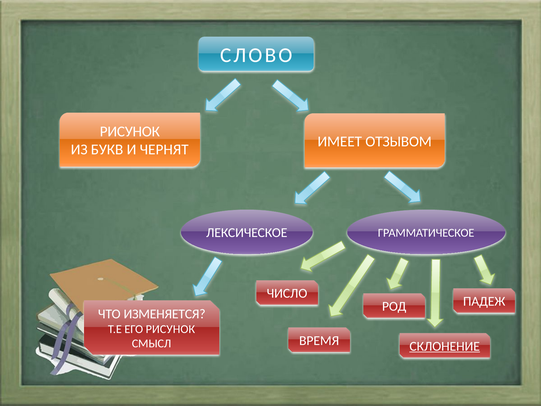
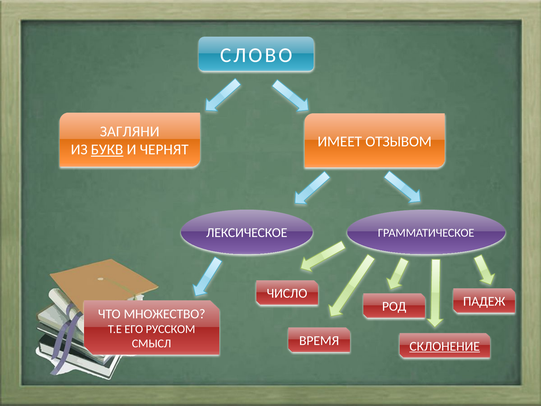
РИСУНОК: РИСУНОК -> ЗАГЛЯНИ (130, 132)
БУКВ underline: none -> present (107, 150)
ИЗМЕНЯЕТСЯ: ИЗМЕНЯЕТСЯ -> МНОЖЕСТВО (165, 314)
ЕГО РИСУНОК: РИСУНОК -> РУССКОМ (171, 329)
